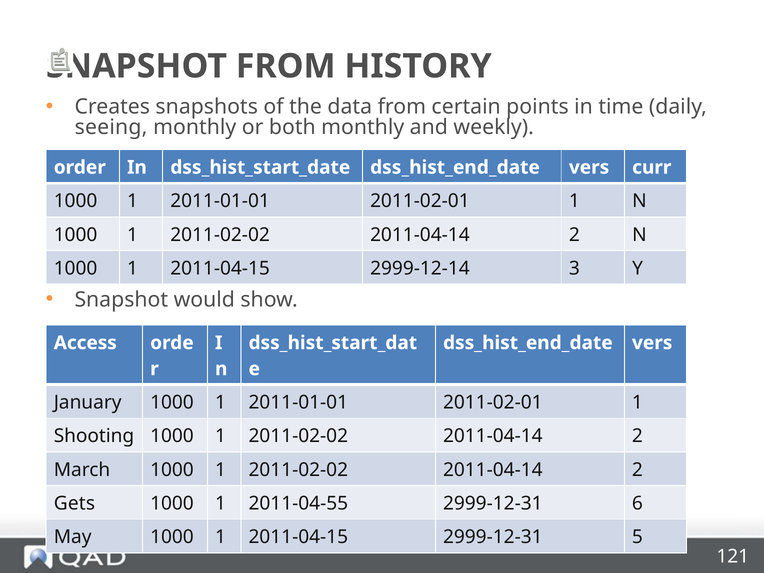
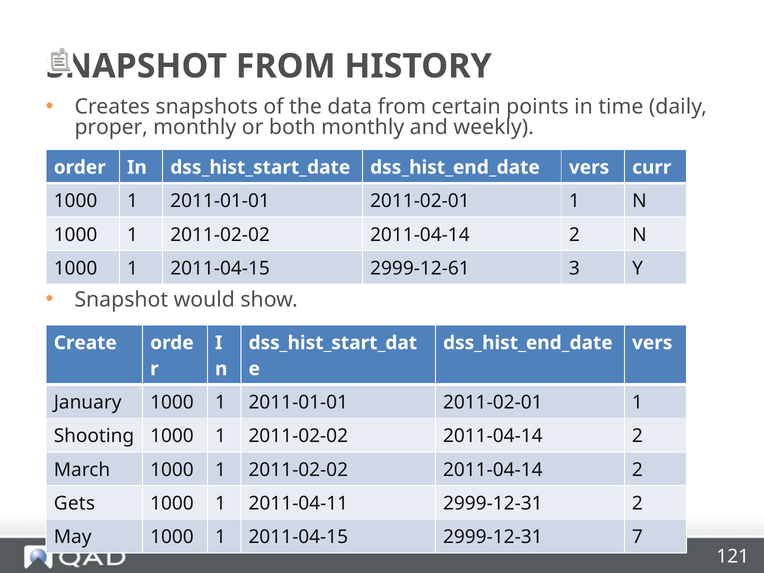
seeing: seeing -> proper (111, 127)
2999-12-14: 2999-12-14 -> 2999-12-61 (420, 268)
Access: Access -> Create (85, 343)
2011-04-55: 2011-04-55 -> 2011-04-11 (298, 503)
2999-12-31 6: 6 -> 2 (637, 503)
5: 5 -> 7 (637, 537)
